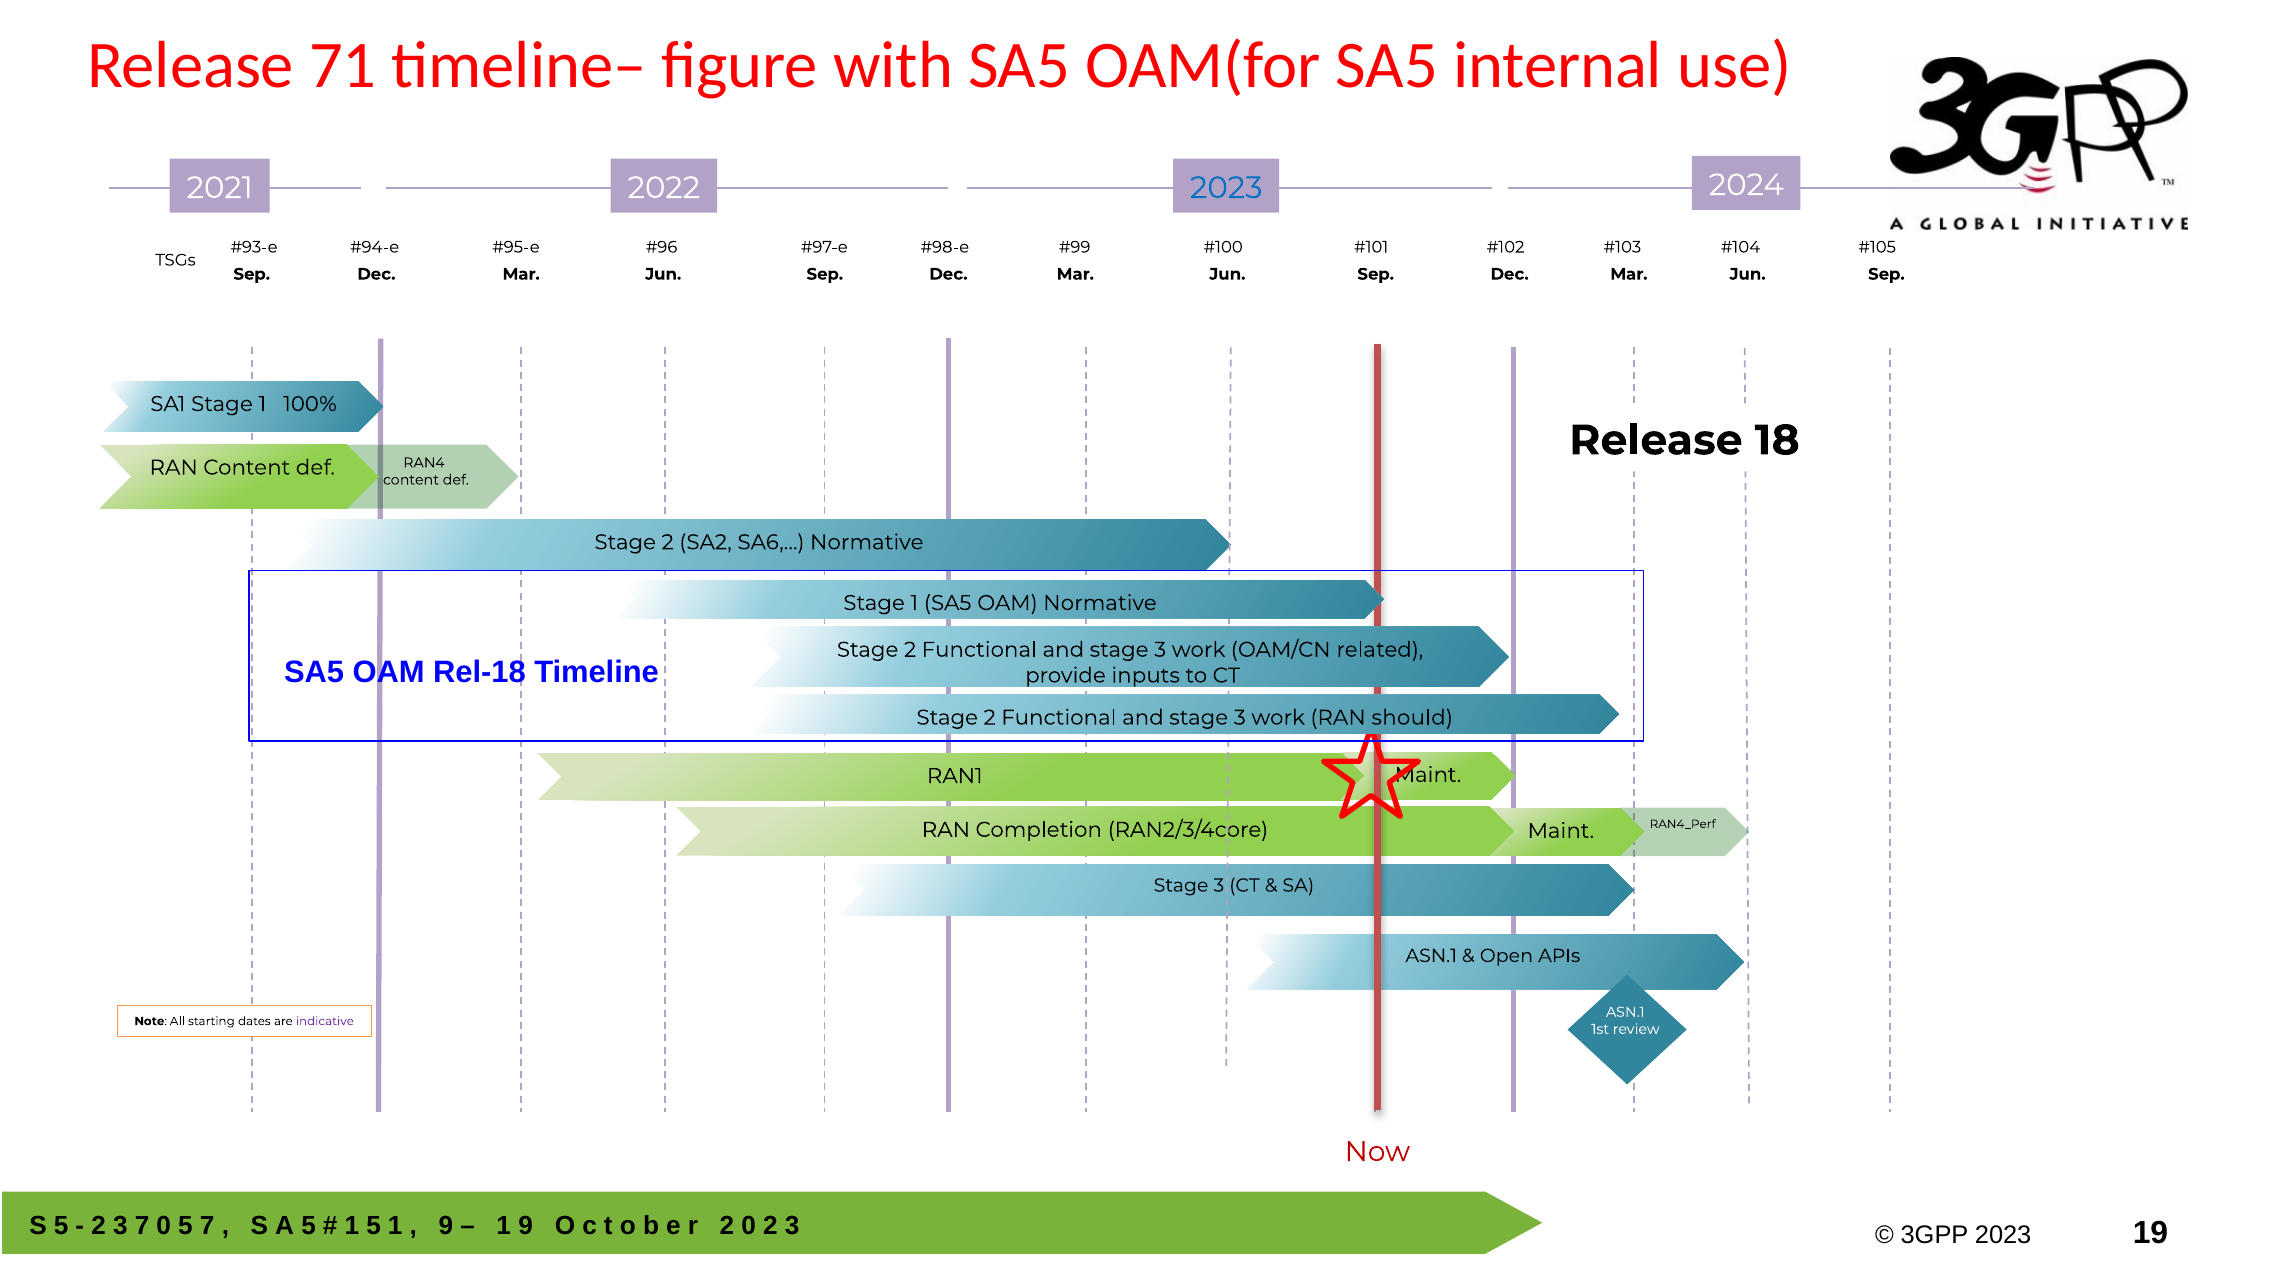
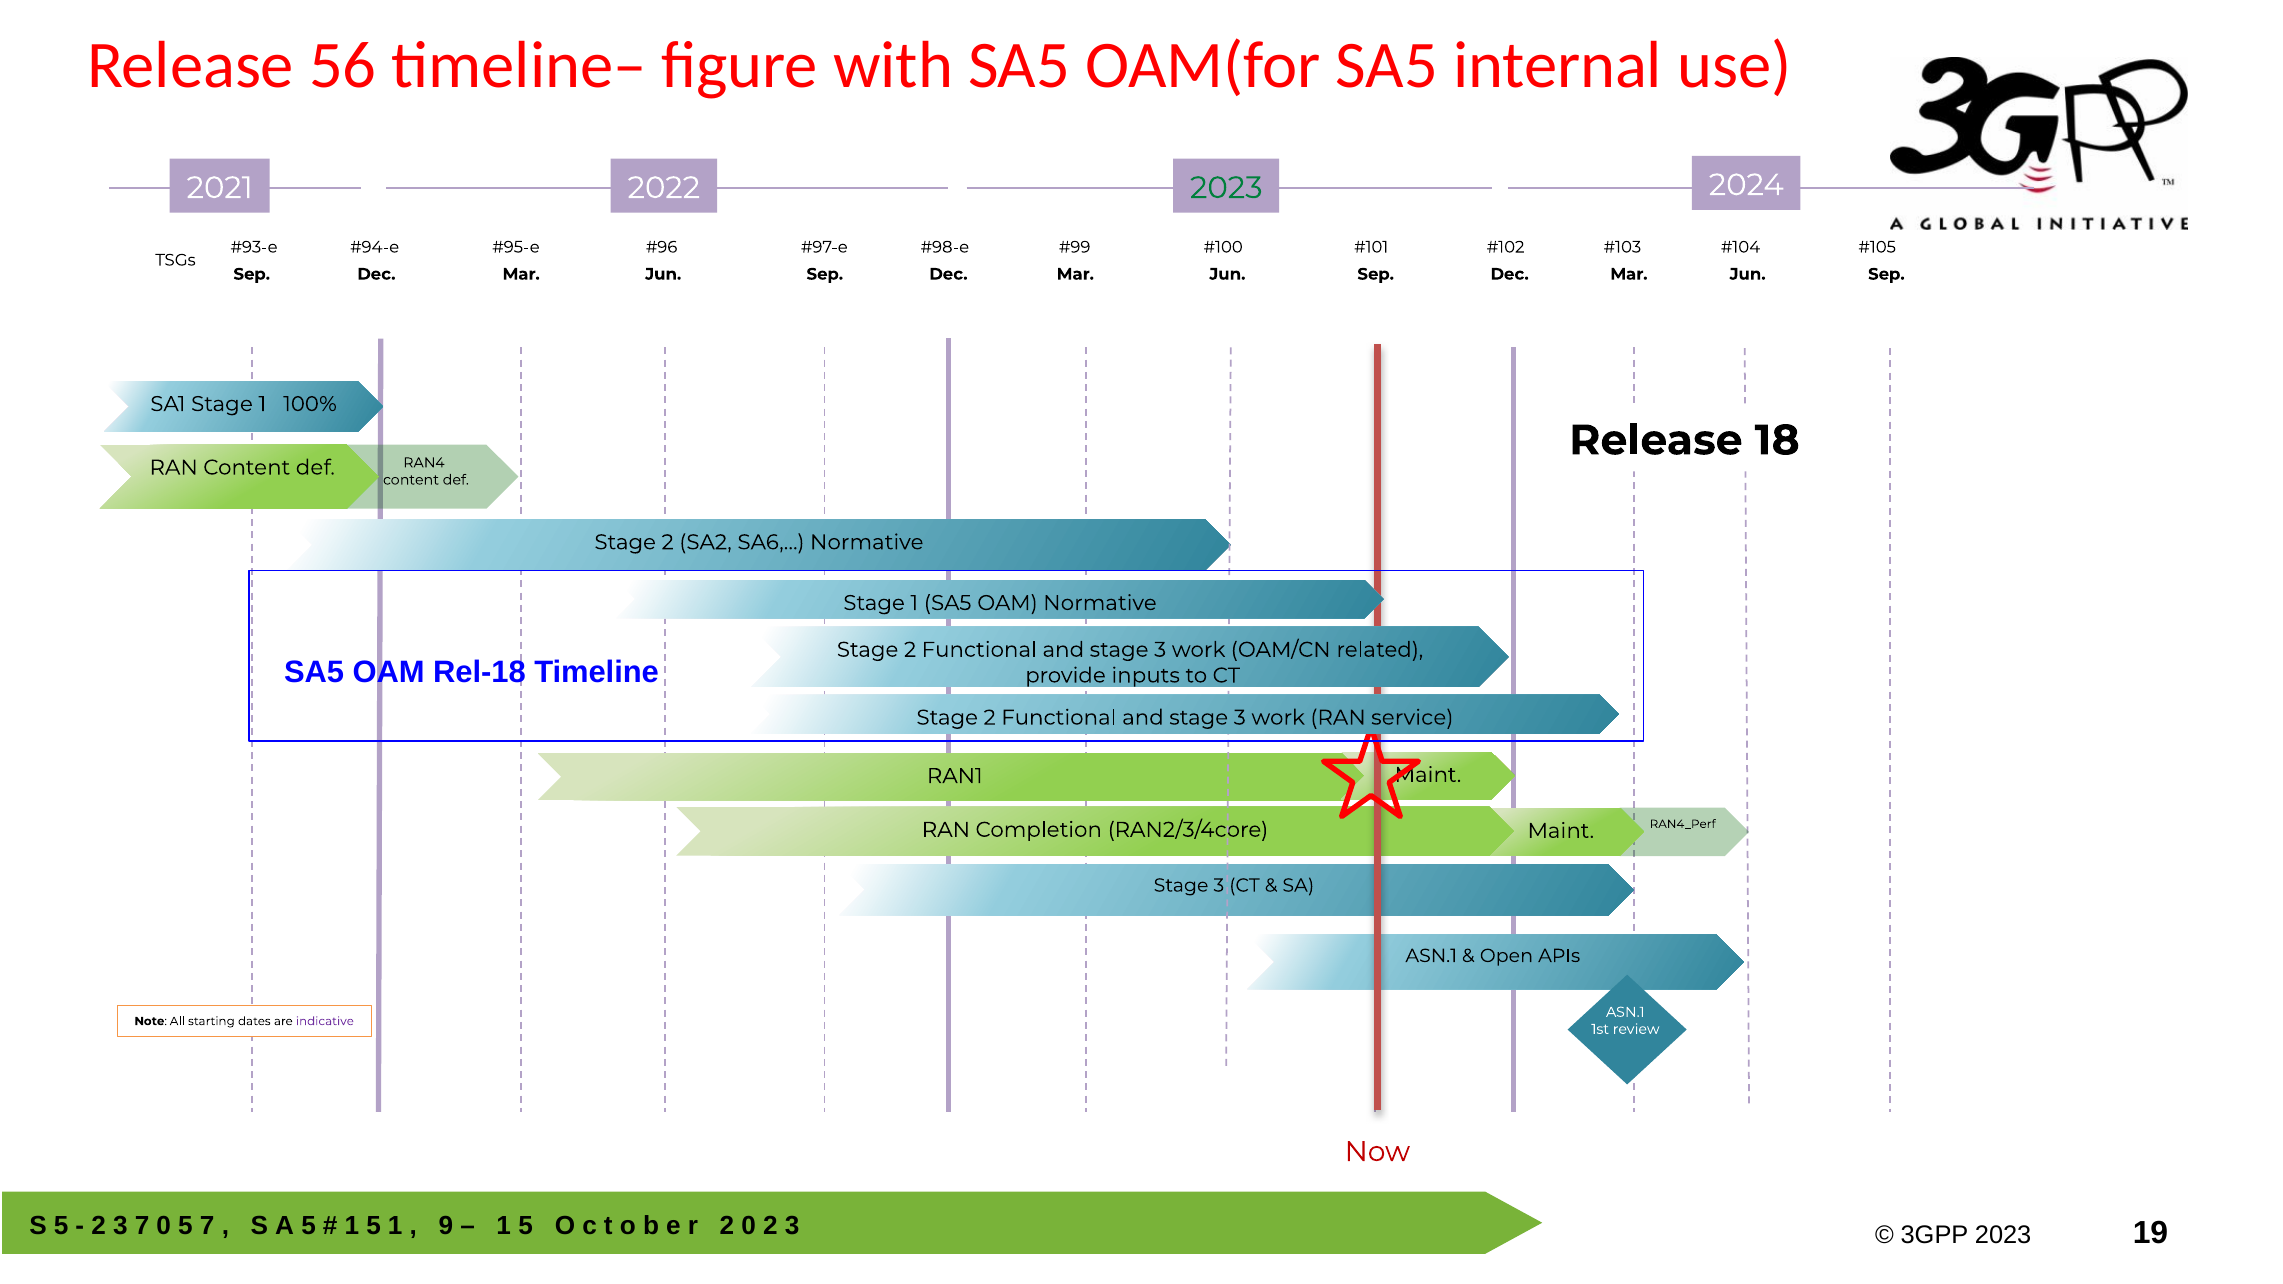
71: 71 -> 56 (343, 66)
2023 colour: blue -> green (1226, 188)
should: should -> service (1412, 718)
9: 9 -> 5 (526, 1226)
